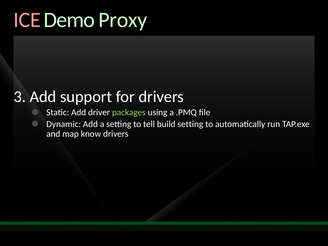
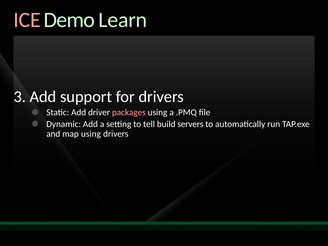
Proxy: Proxy -> Learn (123, 20)
packages colour: light green -> pink (129, 112)
build setting: setting -> servers (190, 124)
map know: know -> using (91, 134)
